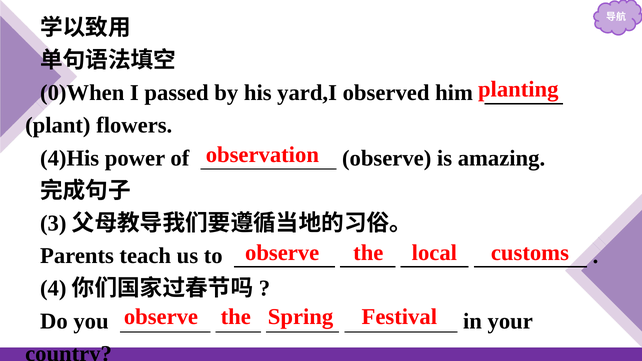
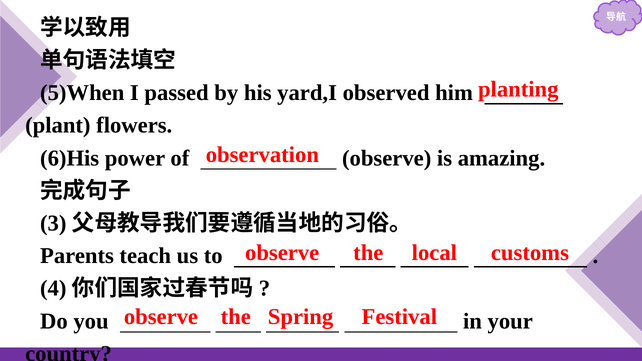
0)When: 0)When -> 5)When (82, 93)
4)His: 4)His -> 6)His (70, 158)
